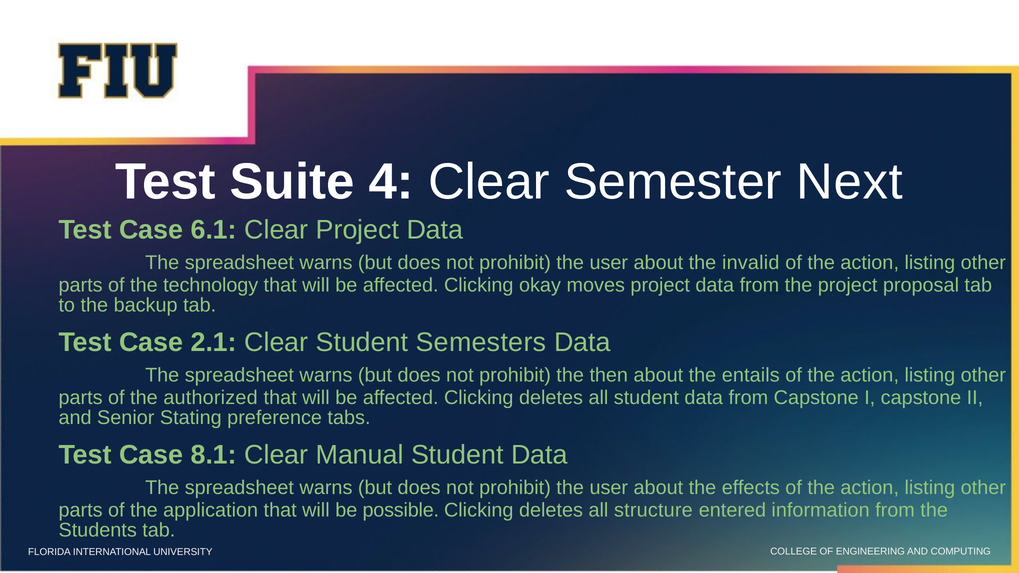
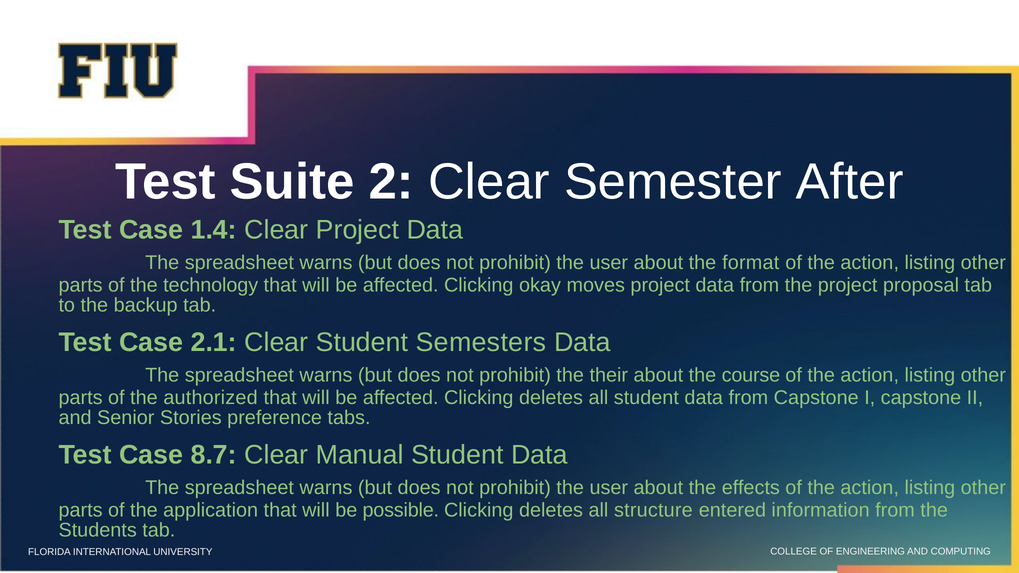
4: 4 -> 2 (391, 182)
Next: Next -> After (850, 182)
6.1: 6.1 -> 1.4 (214, 230)
invalid: invalid -> format (751, 263)
then: then -> their (609, 376)
entails: entails -> course (751, 376)
Stating: Stating -> Stories (191, 418)
8.1: 8.1 -> 8.7 (214, 455)
